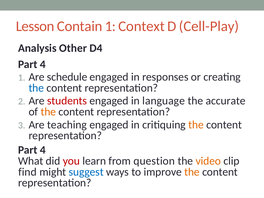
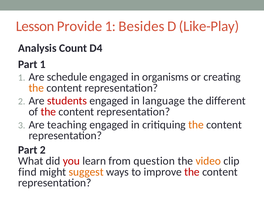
Contain: Contain -> Provide (80, 26)
Context: Context -> Besides (142, 26)
Cell-Play: Cell-Play -> Like-Play (209, 26)
Other: Other -> Count (73, 48)
4: 4 -> 1 (43, 64)
responses: responses -> organisms (165, 77)
the colour: blue -> orange (36, 88)
accurate: accurate -> different (226, 101)
the colour: orange -> red (48, 112)
4: 4 -> 2 (43, 150)
suggest colour: blue -> orange (86, 172)
the colour: orange -> red (192, 172)
